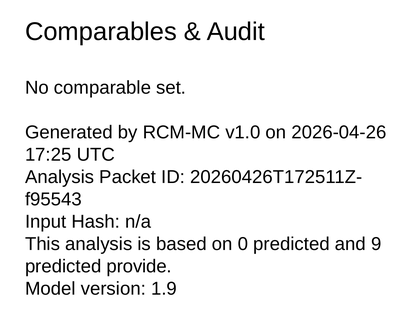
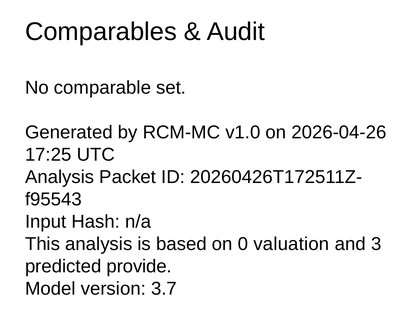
0 predicted: predicted -> valuation (291, 244)
9: 9 -> 3 (376, 244)
1.9: 1.9 -> 3.7 (164, 288)
